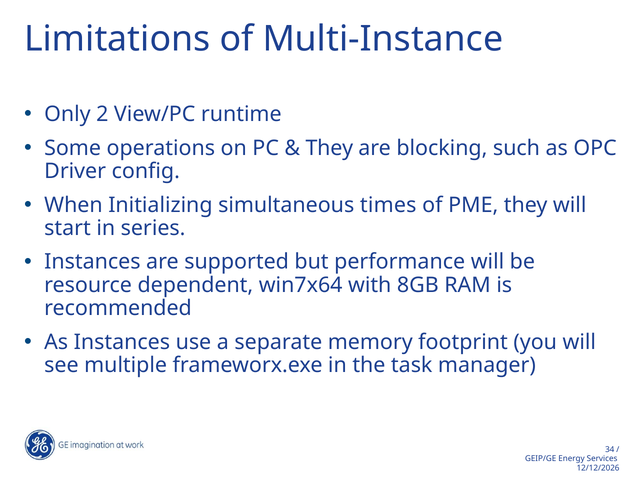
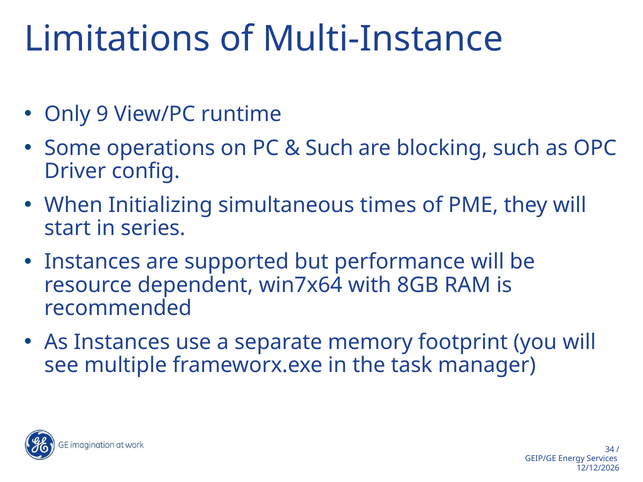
2: 2 -> 9 (102, 114)
They: They -> Such (329, 148)
